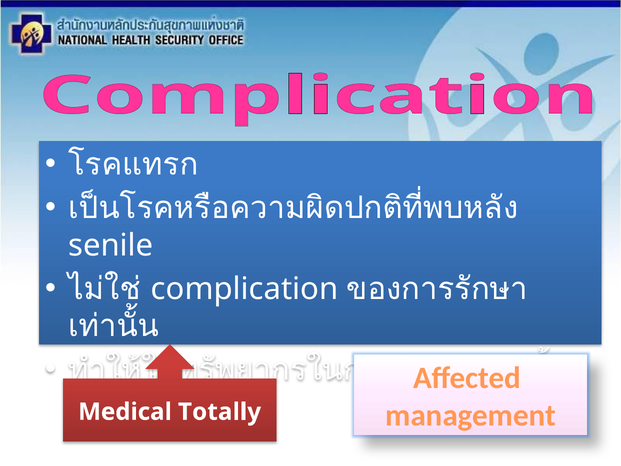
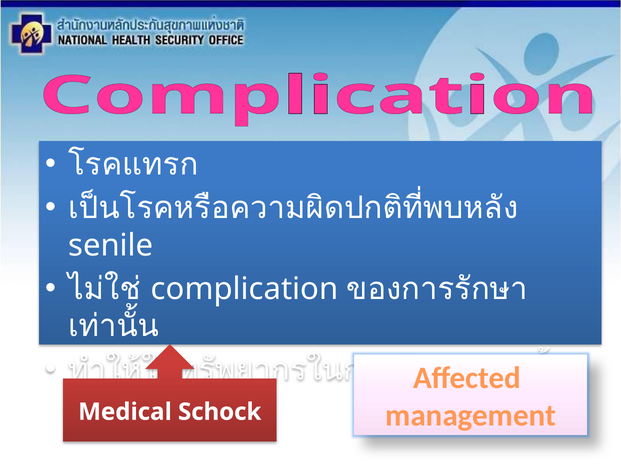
Totally: Totally -> Schock (220, 412)
